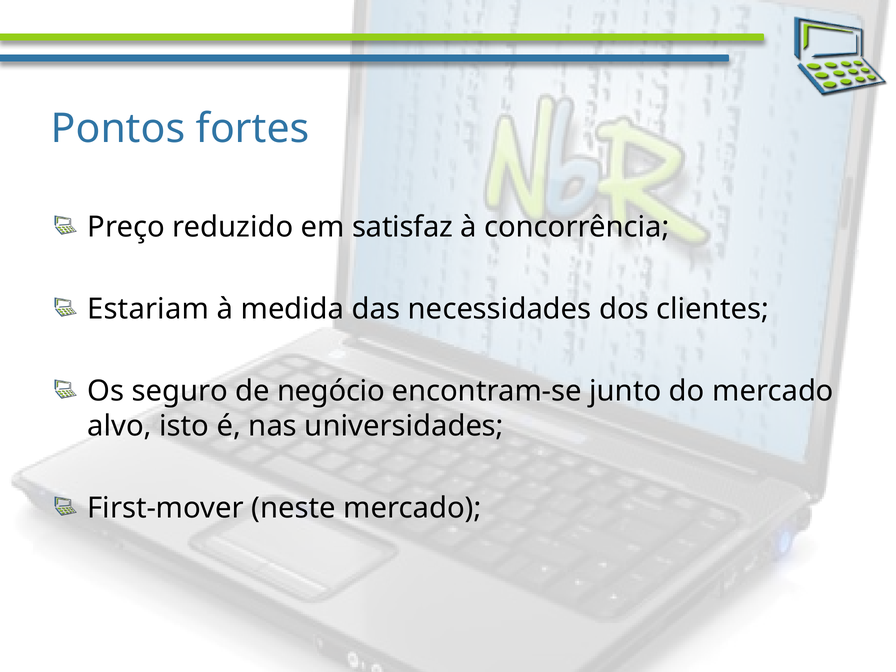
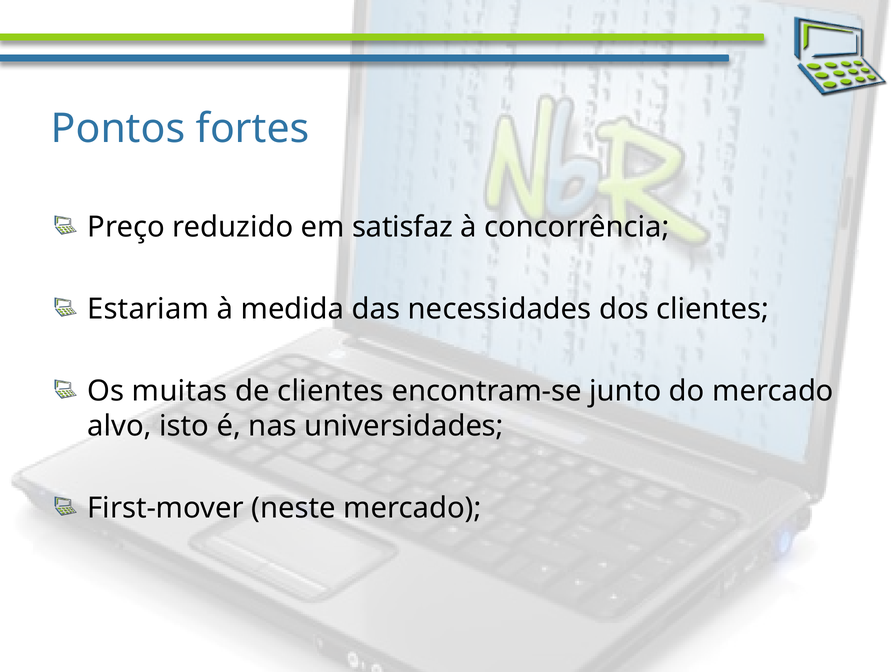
seguro: seguro -> muitas (180, 391)
de negócio: negócio -> clientes (331, 391)
